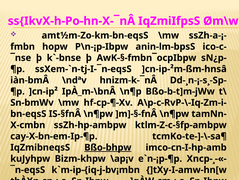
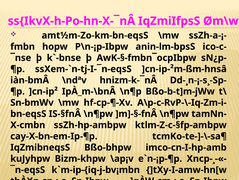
Bßo-bhpw underline: present -> none (108, 147)
